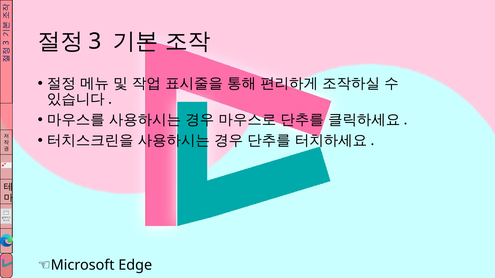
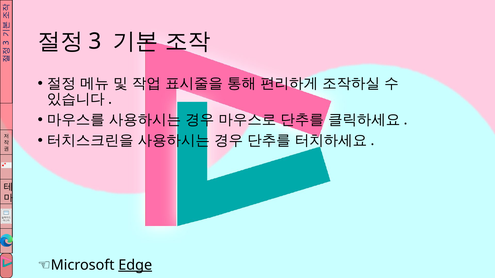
Edge underline: none -> present (135, 265)
